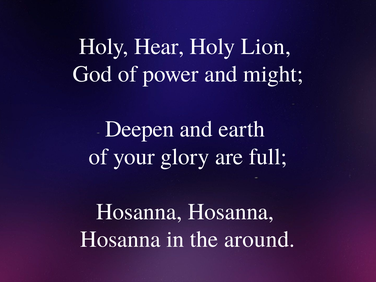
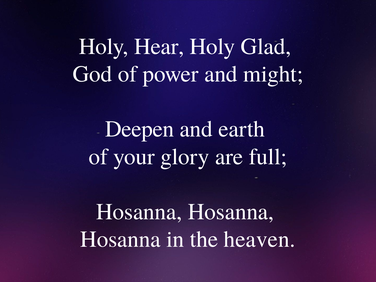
Lion: Lion -> Glad (266, 46)
around: around -> heaven (260, 239)
